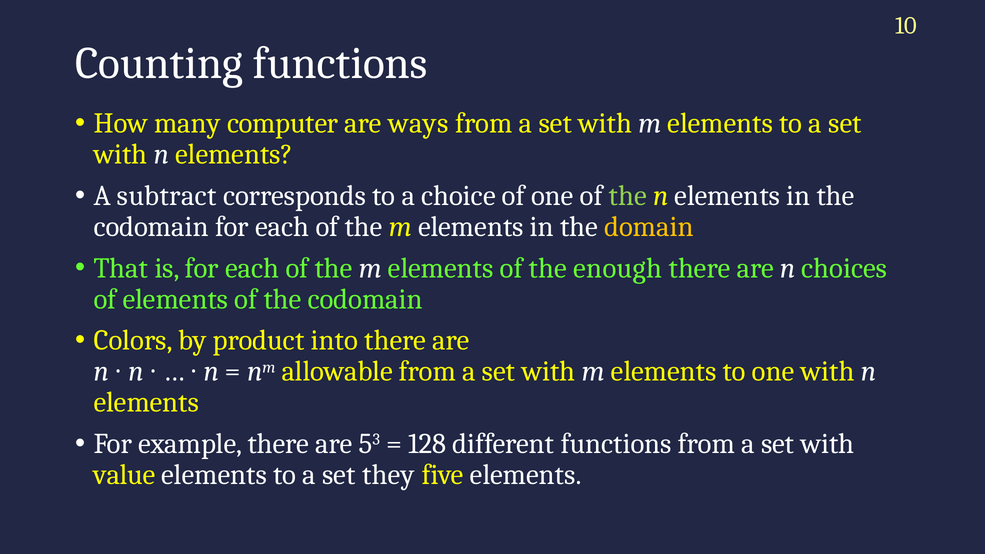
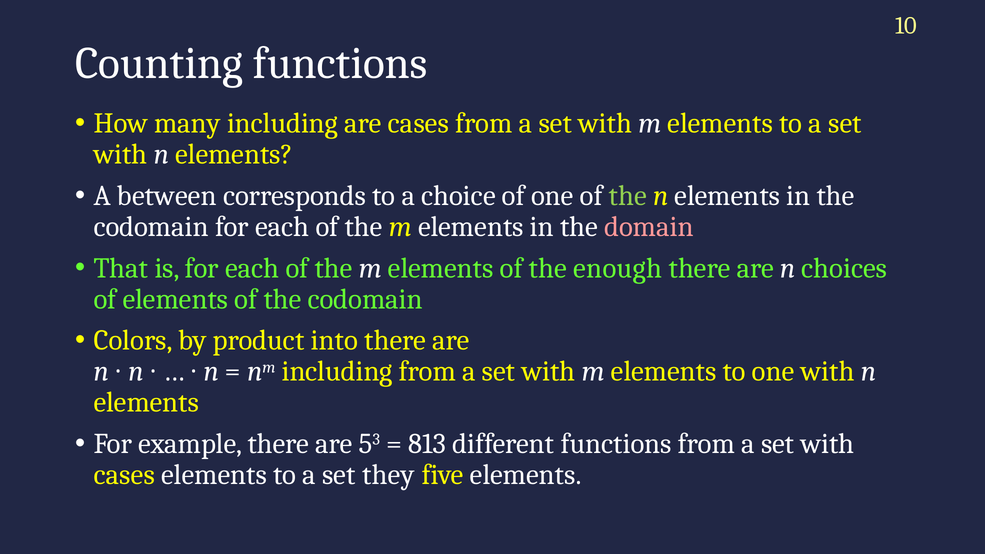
many computer: computer -> including (283, 123)
are ways: ways -> cases (418, 123)
subtract: subtract -> between (167, 196)
domain colour: yellow -> pink (649, 227)
nm allowable: allowable -> including (337, 371)
128: 128 -> 813 (427, 444)
value: value -> cases (124, 475)
